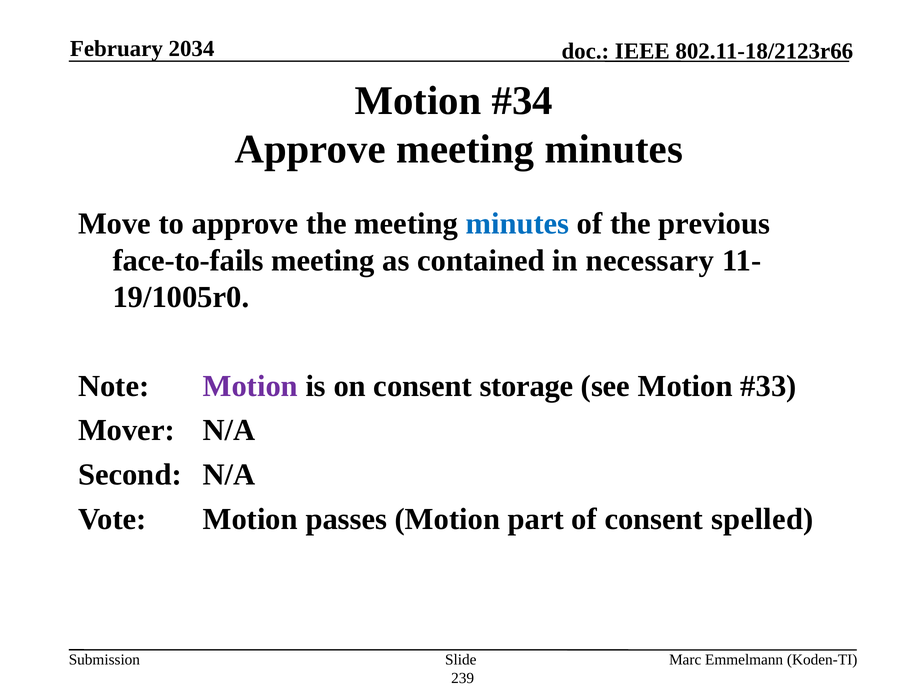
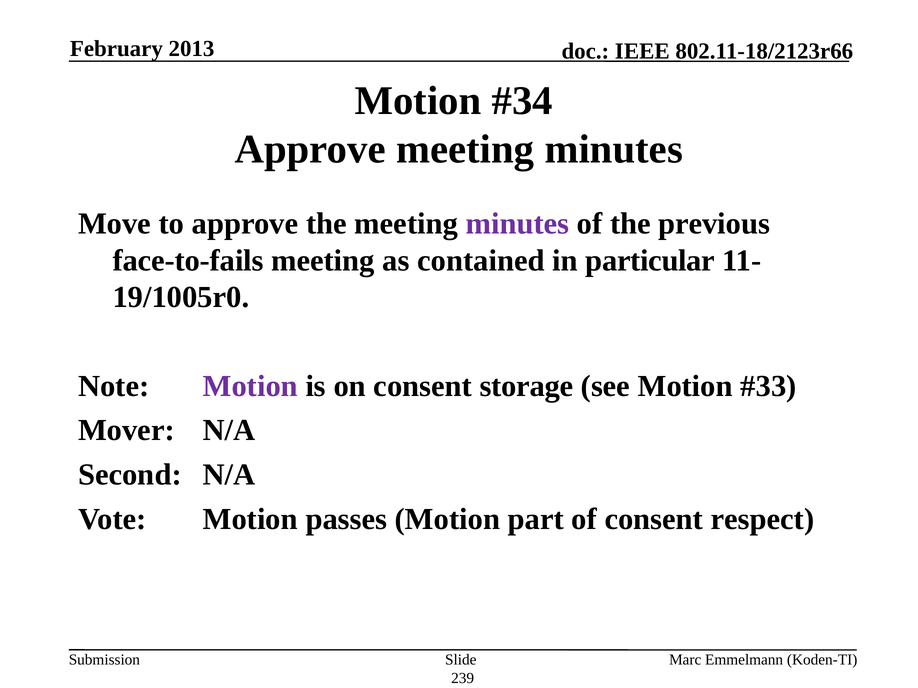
2034: 2034 -> 2013 (191, 49)
minutes colour: blue -> purple (517, 224)
necessary: necessary -> particular (650, 261)
spelled: spelled -> respect (763, 519)
